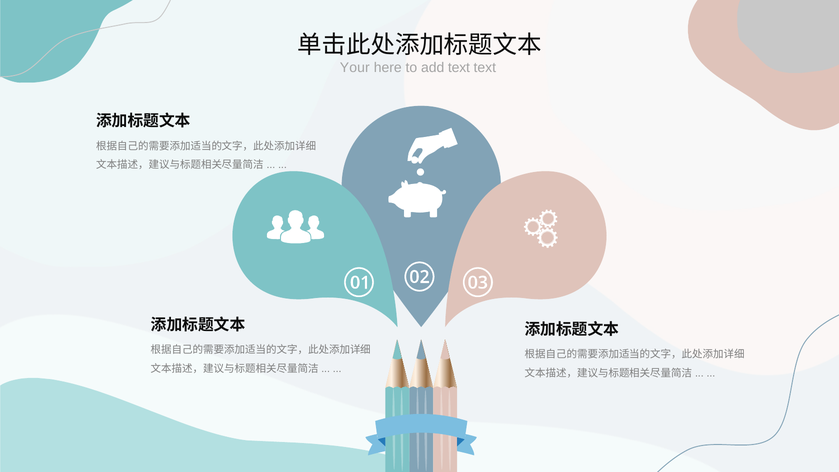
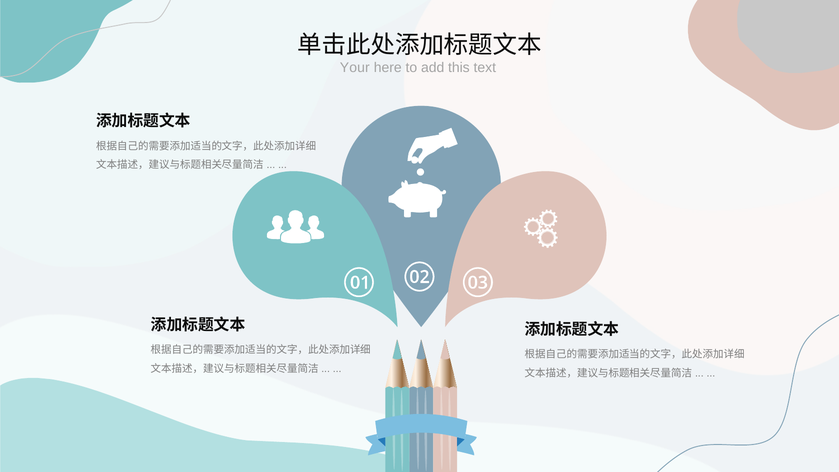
add text: text -> this (459, 67)
